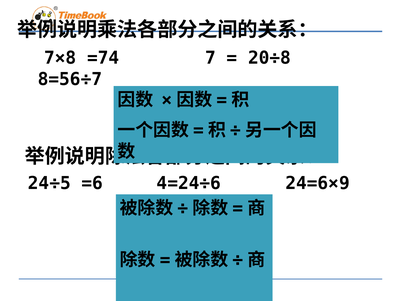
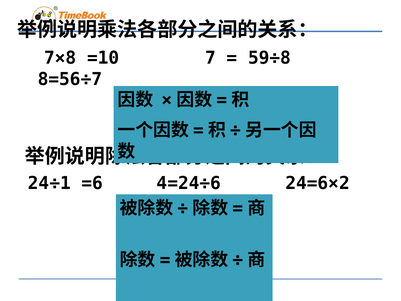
=74: =74 -> =10 (103, 58)
20÷8: 20÷8 -> 59÷8 (270, 58)
24÷5: 24÷5 -> 24÷1 (49, 183)
24=6×9: 24=6×9 -> 24=6×2 (318, 183)
